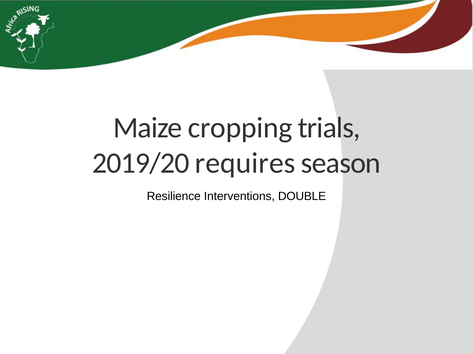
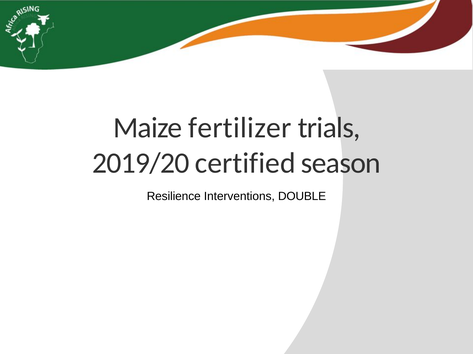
cropping: cropping -> fertilizer (240, 128)
requires: requires -> certified (245, 164)
